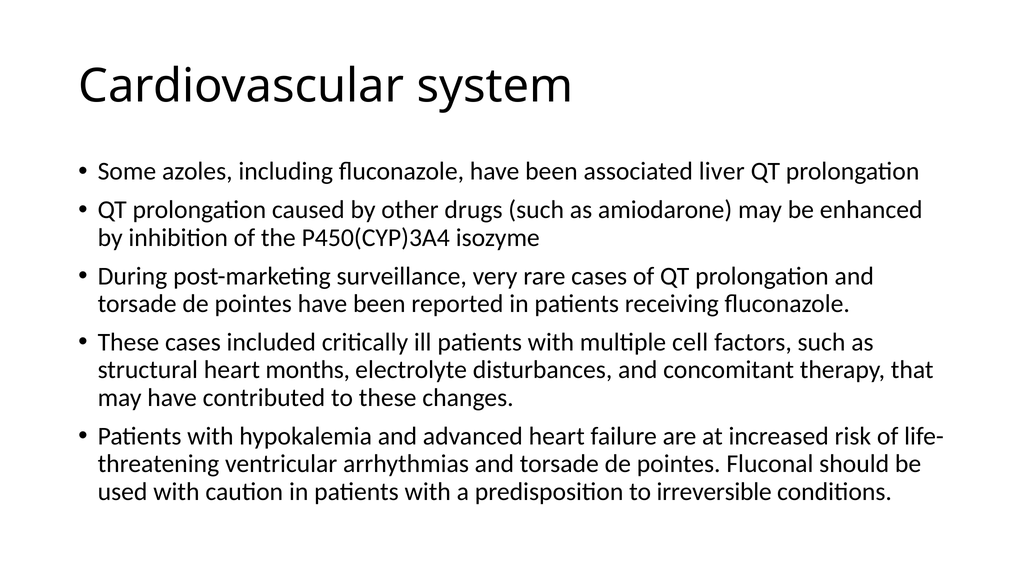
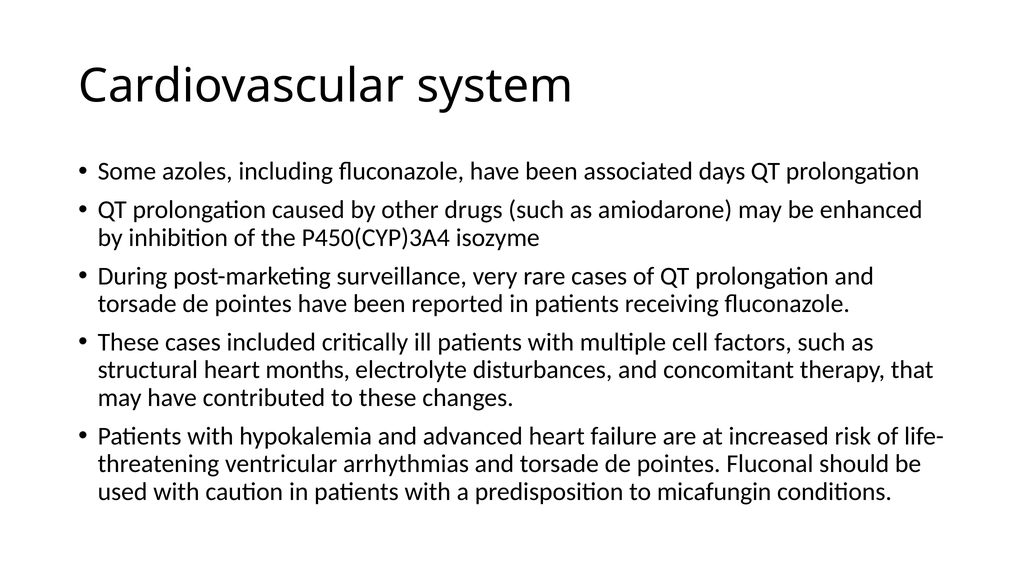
liver: liver -> days (722, 172)
irreversible: irreversible -> micafungin (714, 492)
